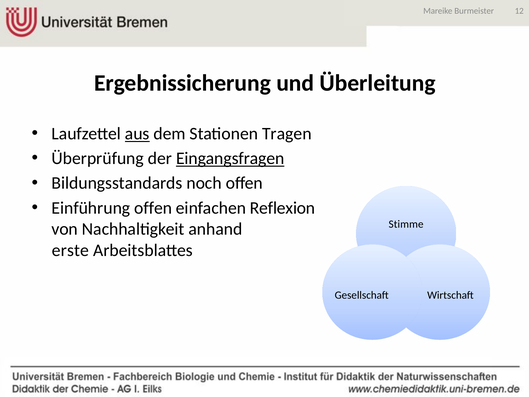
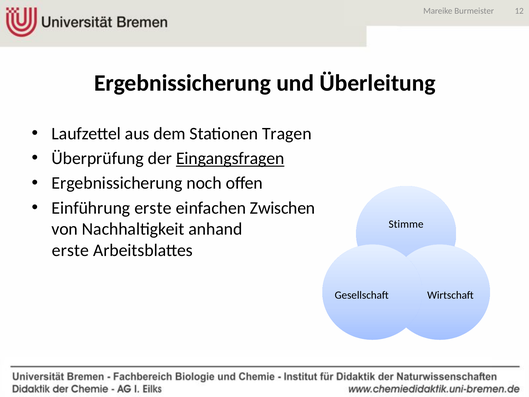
aus underline: present -> none (137, 134)
Bildungsstandards: Bildungsstandards -> Ergebnissicherung (117, 183)
Einführung offen: offen -> erste (153, 208)
Reflexion: Reflexion -> Zwischen (283, 208)
